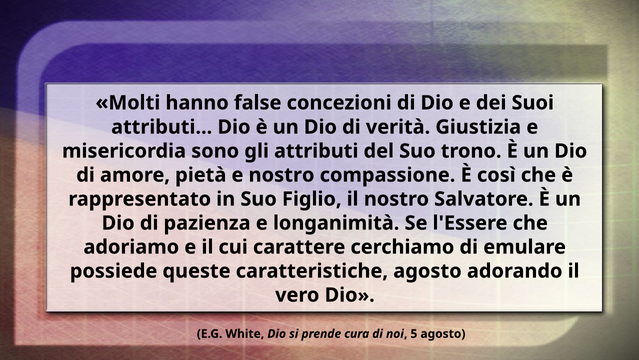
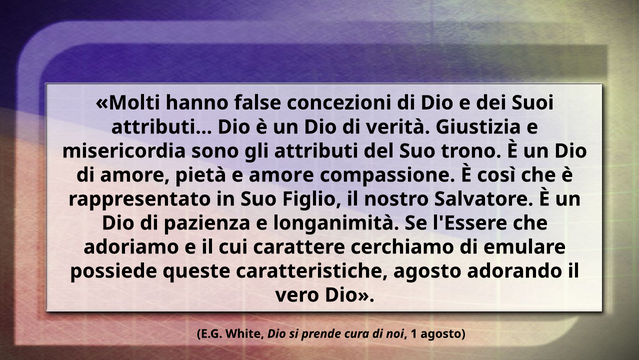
e nostro: nostro -> amore (281, 175)
5: 5 -> 1 (414, 333)
